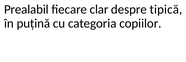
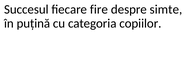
Prealabil: Prealabil -> Succesul (26, 9)
clar: clar -> fire (99, 9)
tipică: tipică -> simte (166, 9)
